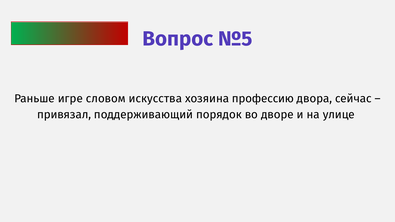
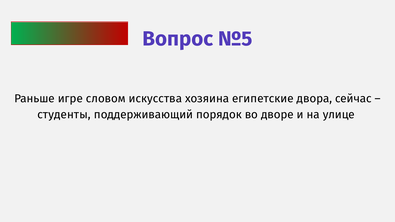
профессию: профессию -> египетские (263, 99)
привязал: привязал -> студенты (64, 115)
